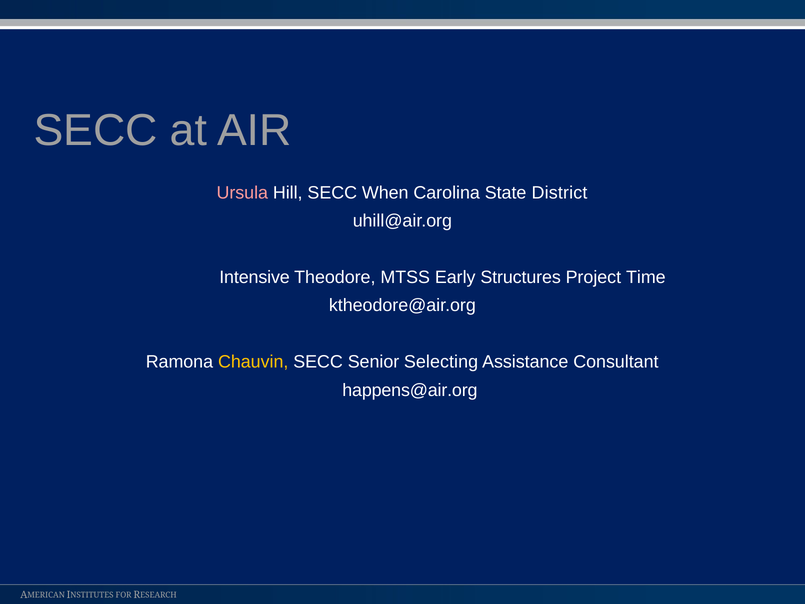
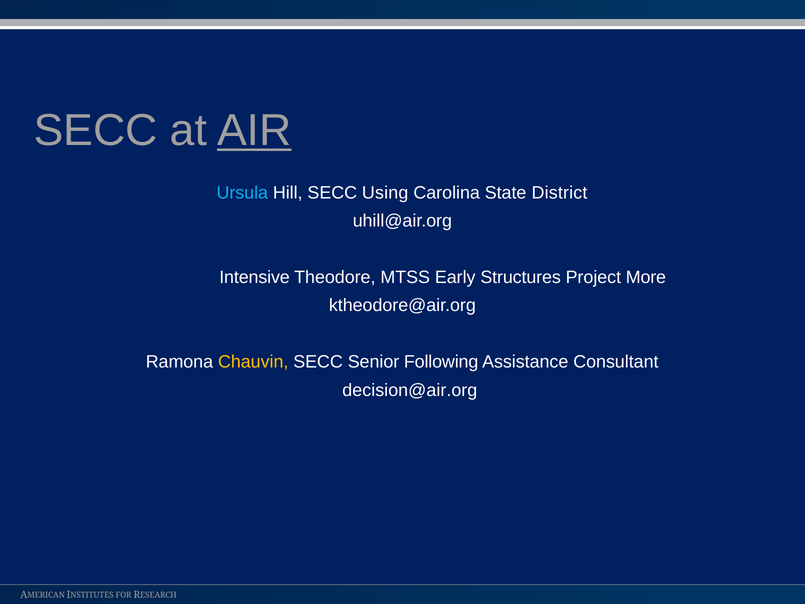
AIR underline: none -> present (254, 131)
Ursula colour: pink -> light blue (242, 193)
When: When -> Using (385, 193)
Time: Time -> More (646, 277)
Selecting: Selecting -> Following (441, 362)
happens@air.org: happens@air.org -> decision@air.org (410, 390)
